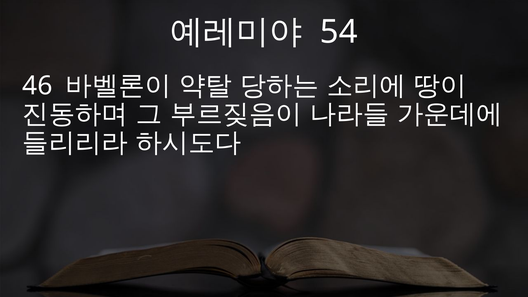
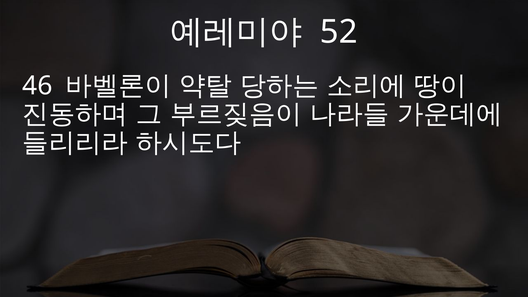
54: 54 -> 52 (339, 32)
